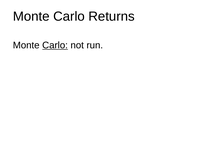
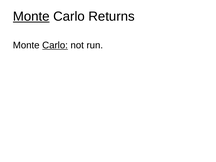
Monte underline: none -> present (31, 16)
